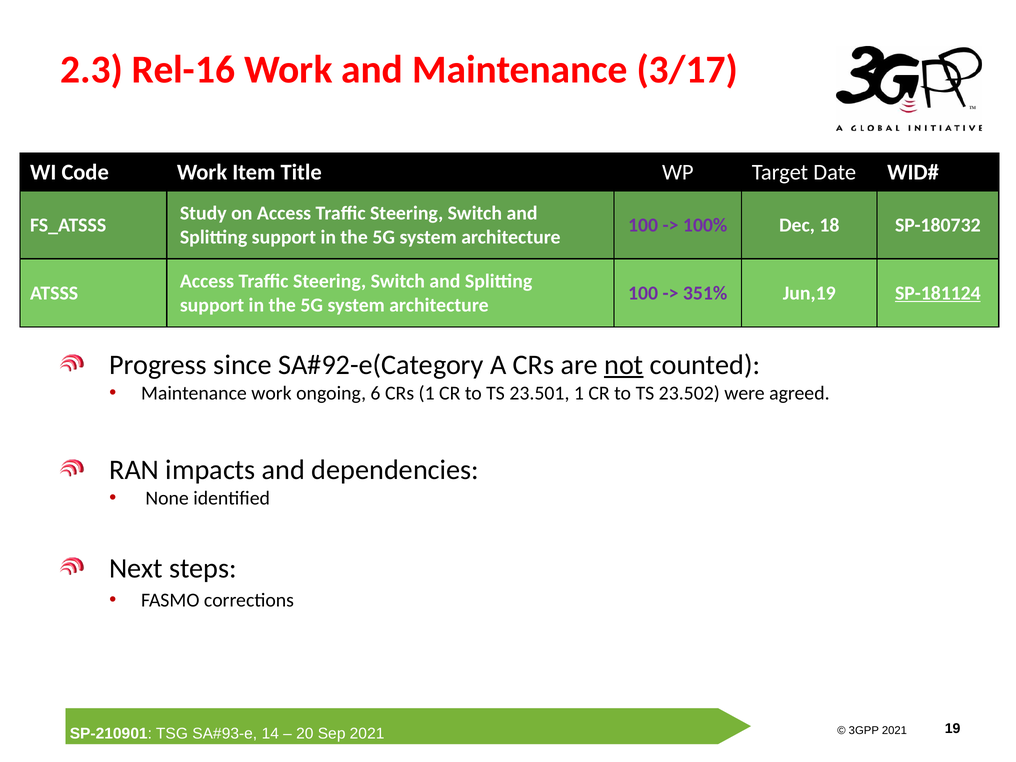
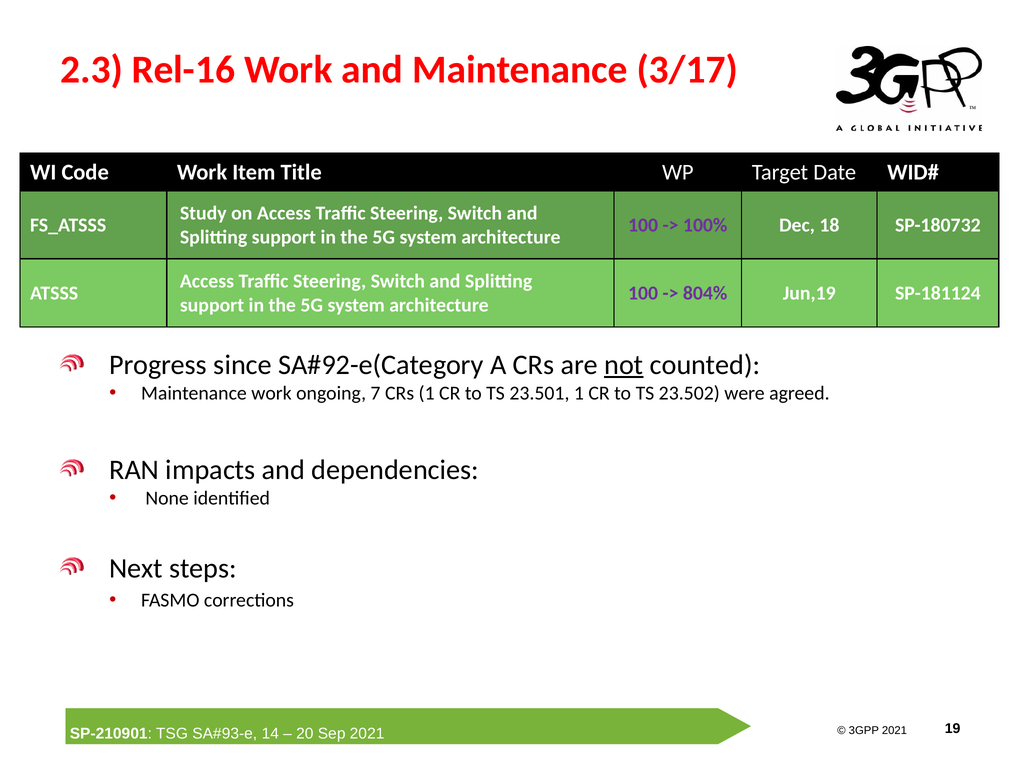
351%: 351% -> 804% (705, 293)
SP-181124 underline: present -> none (938, 293)
6: 6 -> 7 (375, 393)
